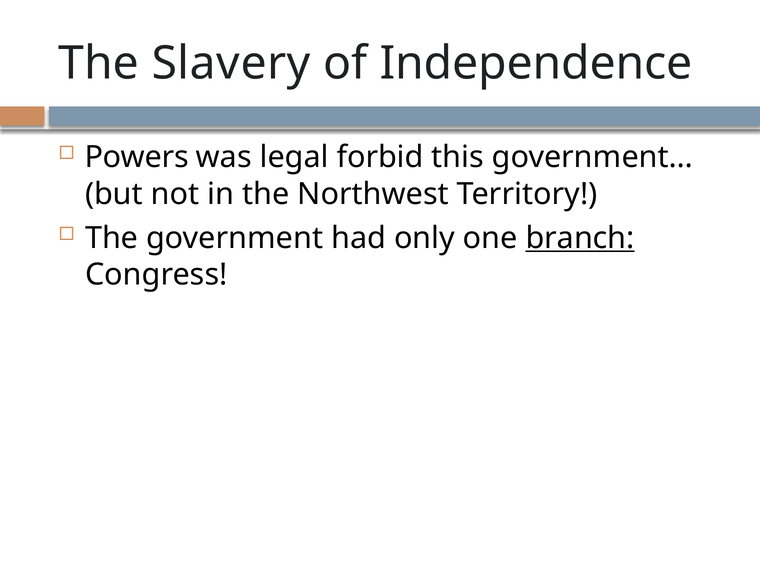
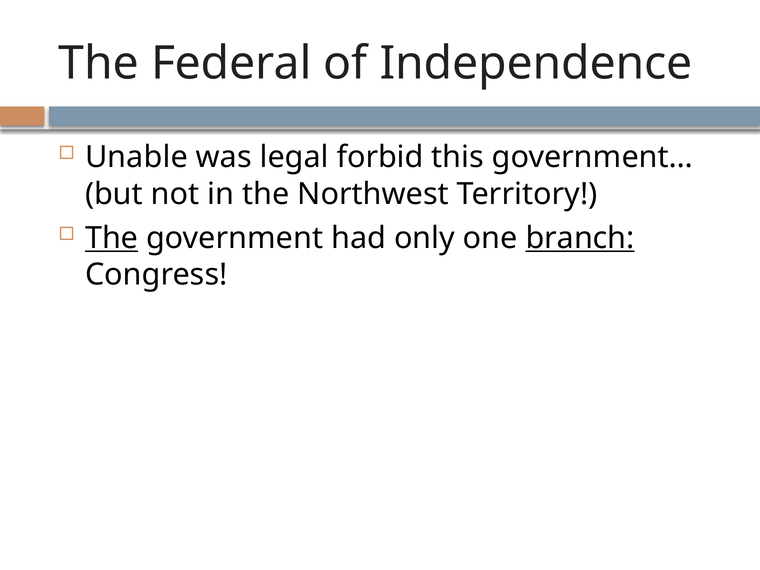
Slavery: Slavery -> Federal (231, 63)
Powers: Powers -> Unable (136, 157)
The underline: none -> present (112, 238)
